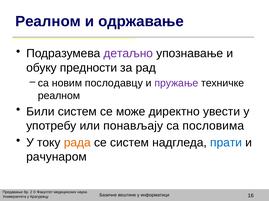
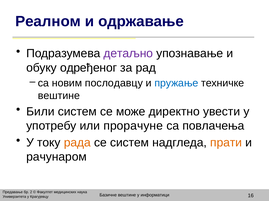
предности: предности -> одређеног (89, 68)
пружање colour: purple -> blue (176, 83)
реалном: реалном -> вештине (59, 96)
понављају: понављају -> прорачуне (133, 126)
пословима: пословима -> повлачења (213, 126)
прати colour: blue -> orange (226, 143)
